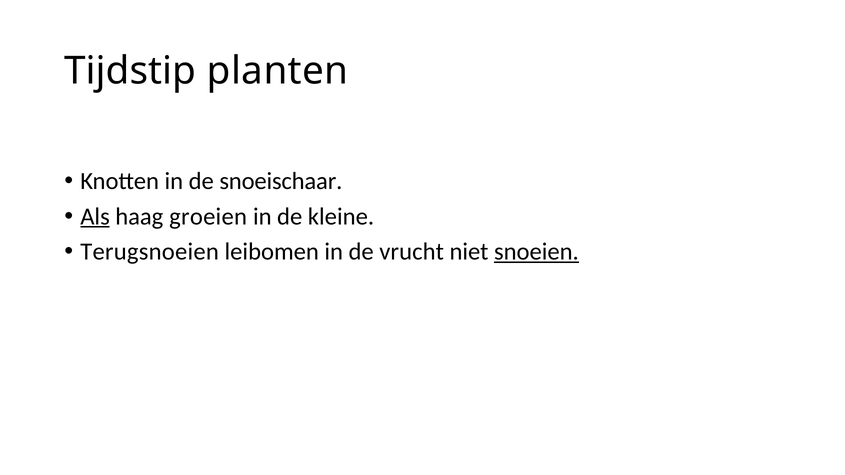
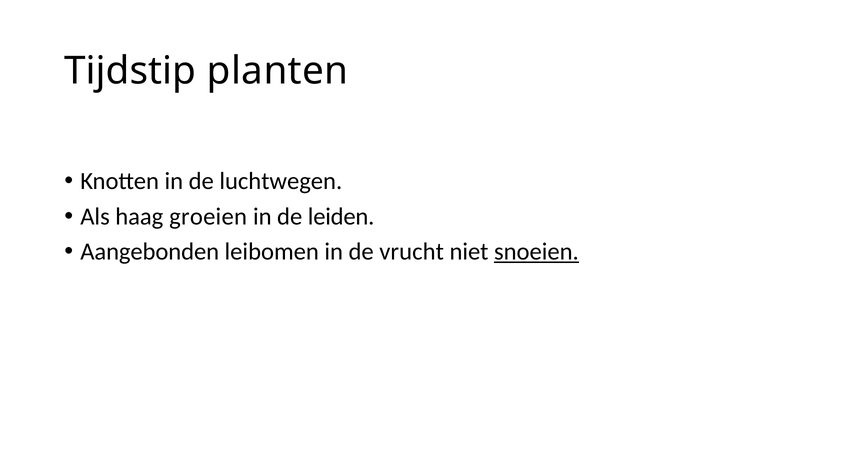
snoeischaar: snoeischaar -> luchtwegen (281, 181)
Als underline: present -> none (95, 217)
kleine: kleine -> leiden (341, 217)
Terugsnoeien: Terugsnoeien -> Aangebonden (150, 252)
